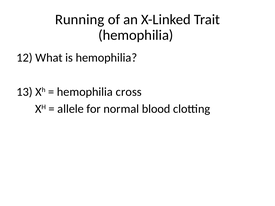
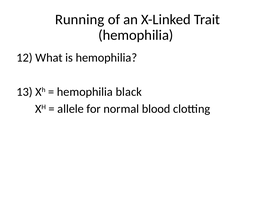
cross: cross -> black (129, 92)
